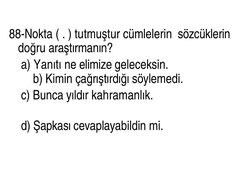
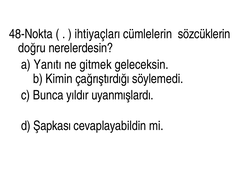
88-Nokta: 88-Nokta -> 48-Nokta (31, 34)
tutmuştur: tutmuştur -> ihtiyaçları (97, 34)
araştırmanın: araştırmanın -> nerelerdesin (81, 48)
elimize: elimize -> gitmek (96, 65)
kahramanlık: kahramanlık -> uyanmışlardı (122, 95)
